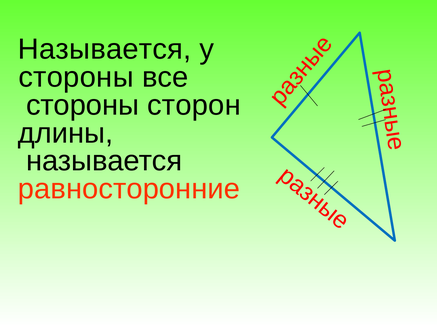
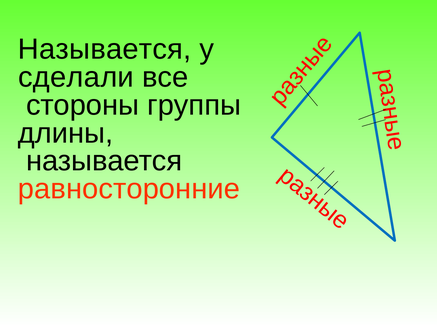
стороны: стороны -> сделали (76, 77)
сторон: сторон -> группы (194, 105)
